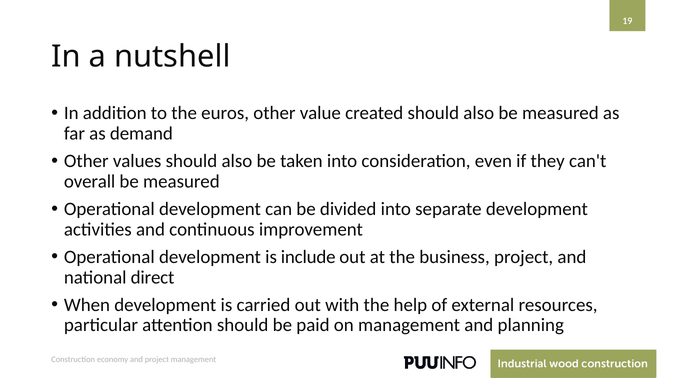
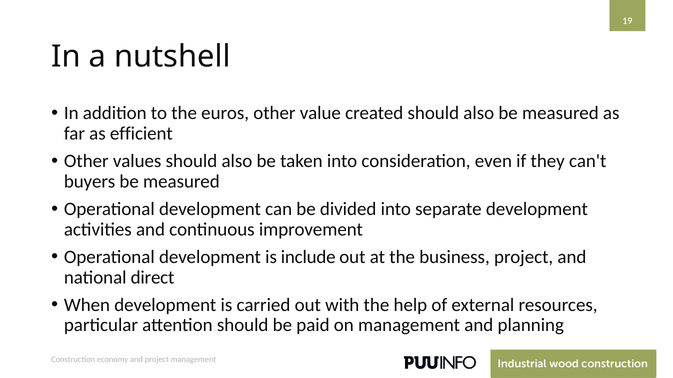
demand: demand -> efficient (141, 134)
overall: overall -> buyers (90, 182)
